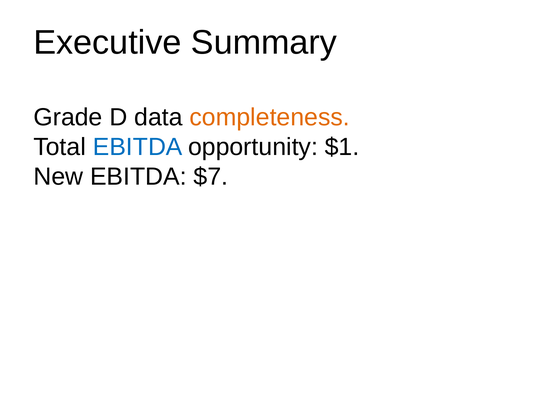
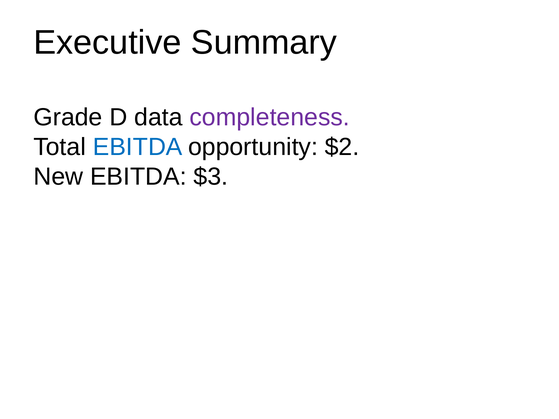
completeness colour: orange -> purple (270, 117)
$1: $1 -> $2 (342, 147)
$7: $7 -> $3 (211, 177)
